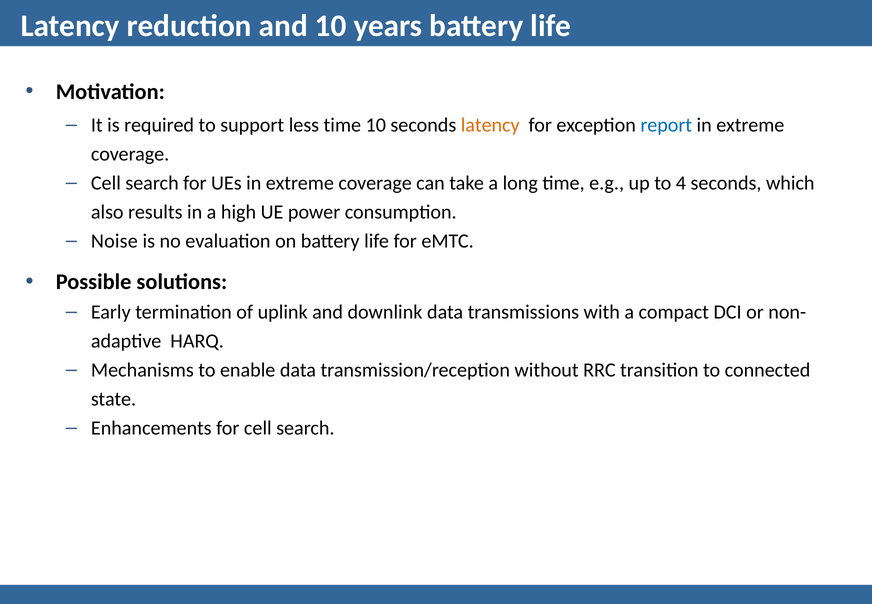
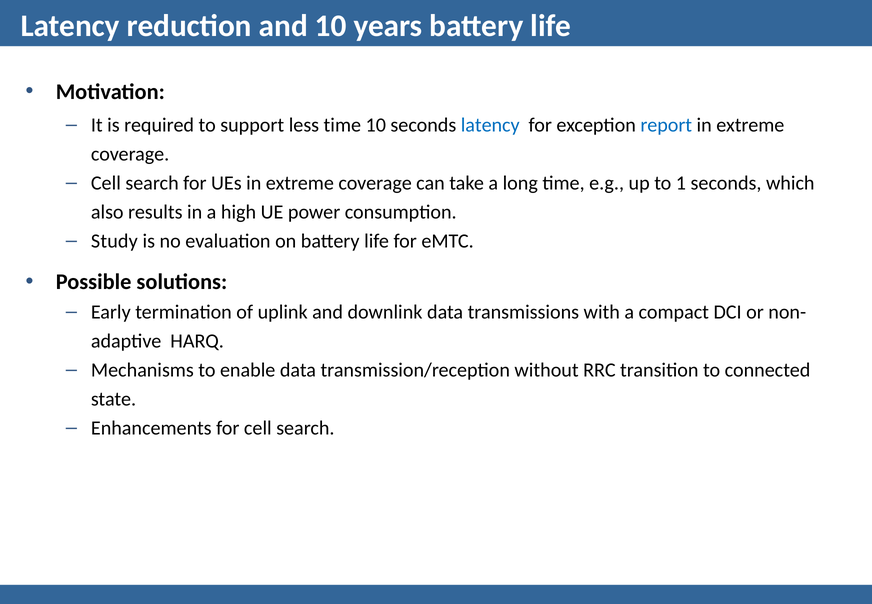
latency colour: orange -> blue (490, 125)
4: 4 -> 1 (681, 183)
Noise: Noise -> Study (114, 241)
